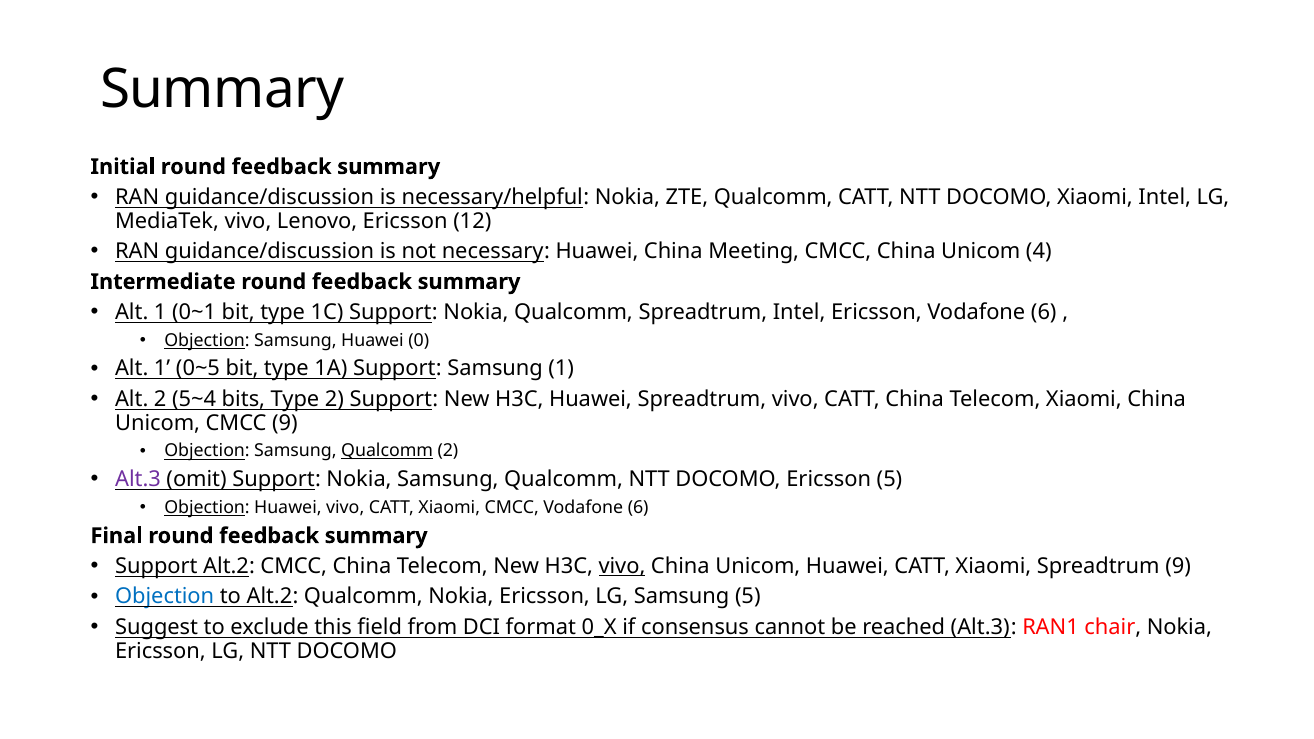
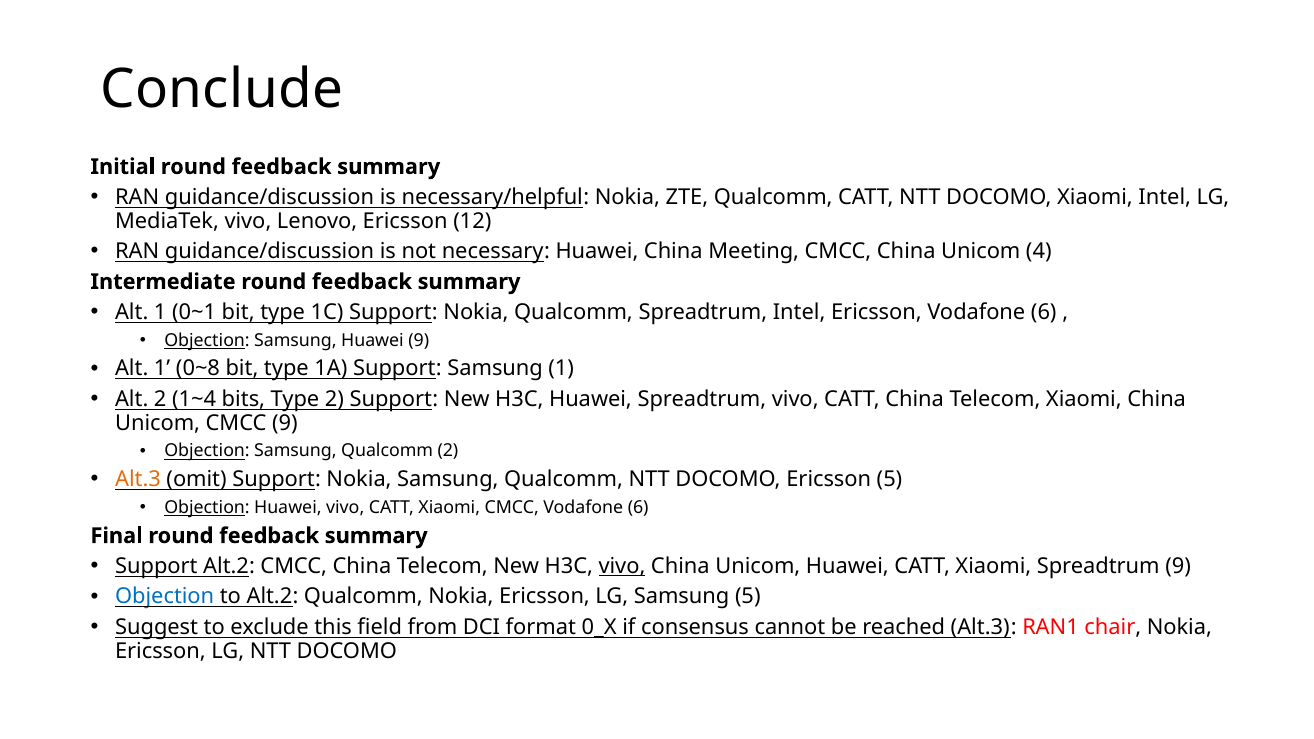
Summary: Summary -> Conclude (222, 90)
Huawei 0: 0 -> 9 (419, 341)
0~5: 0~5 -> 0~8 (198, 369)
5~4: 5~4 -> 1~4 (194, 399)
Qualcomm underline: present -> none (387, 451)
Alt.3 colour: purple -> orange (138, 479)
